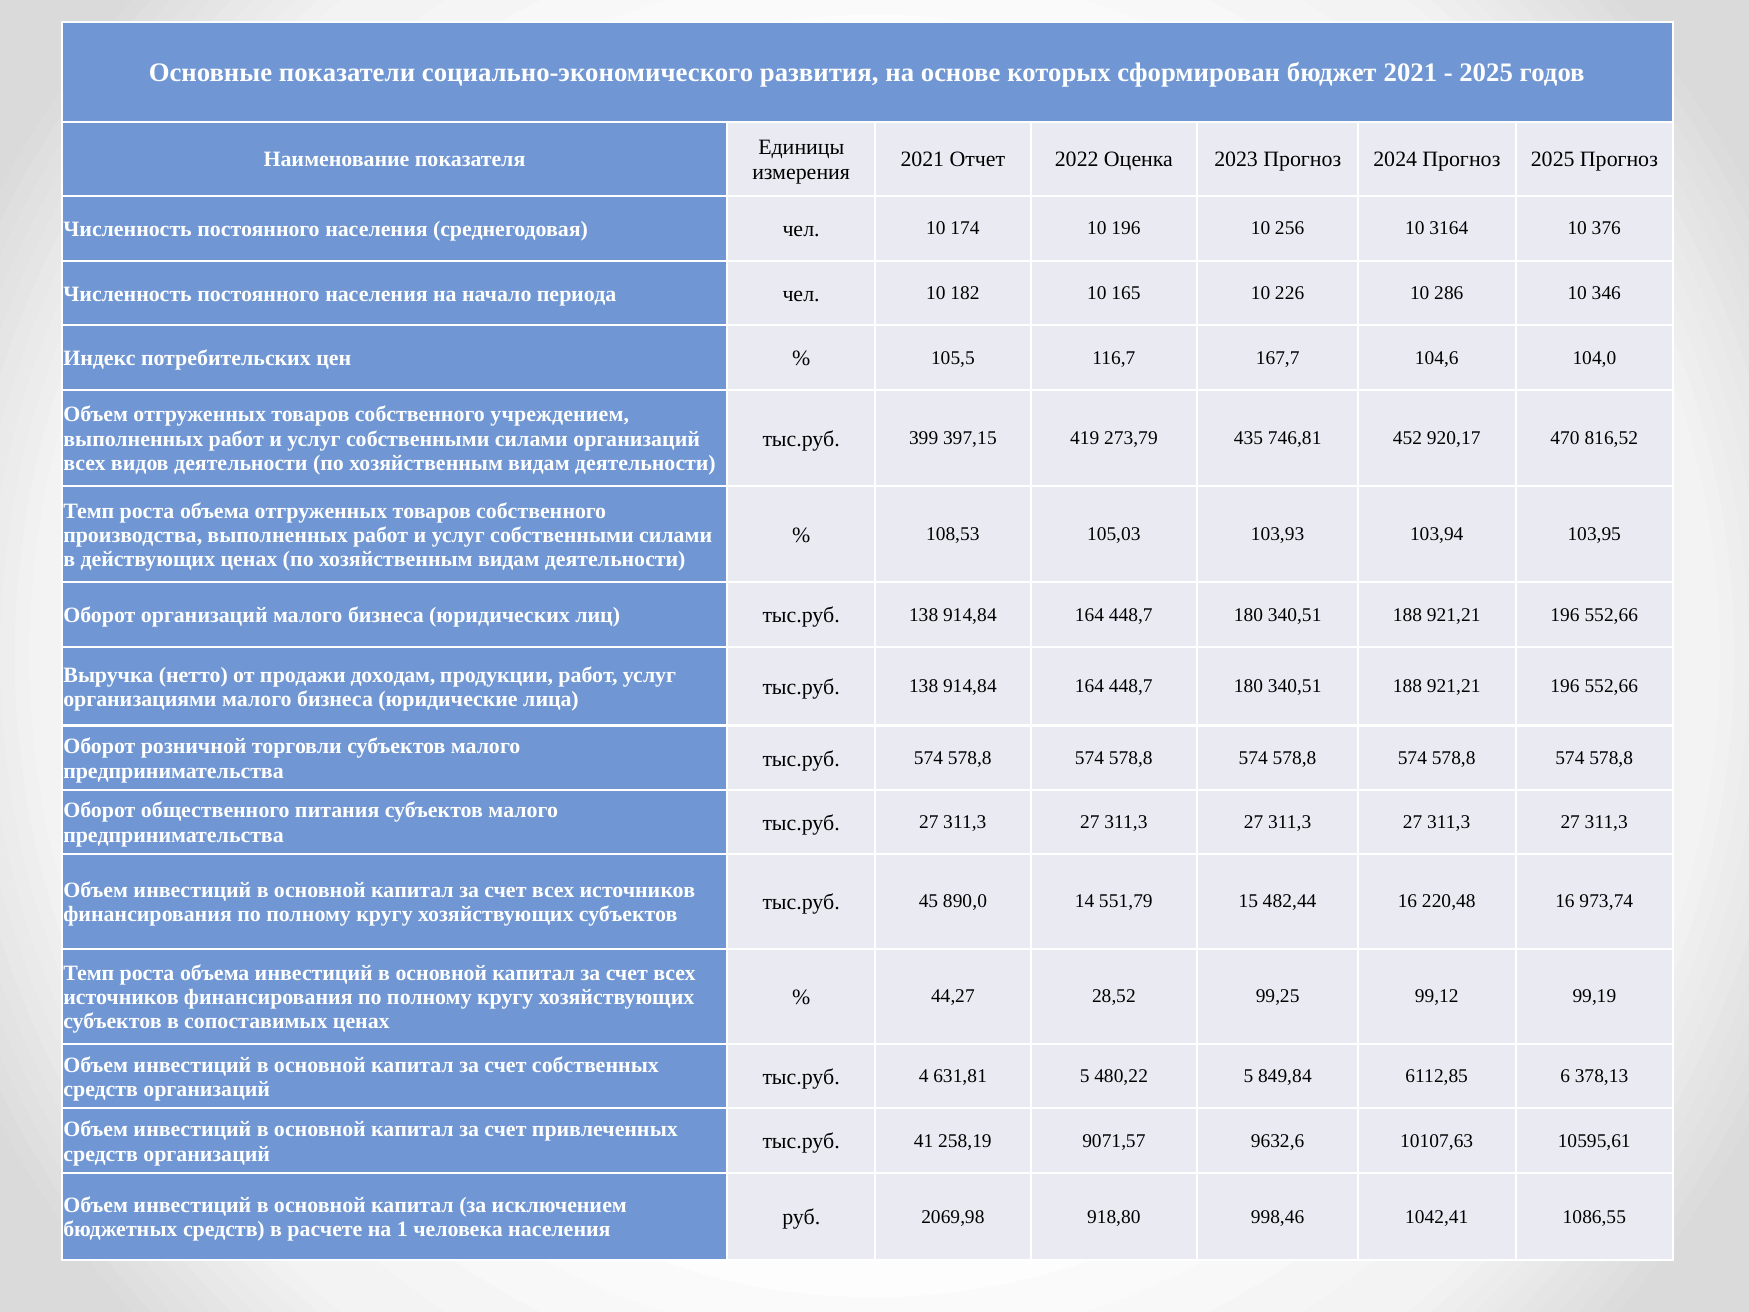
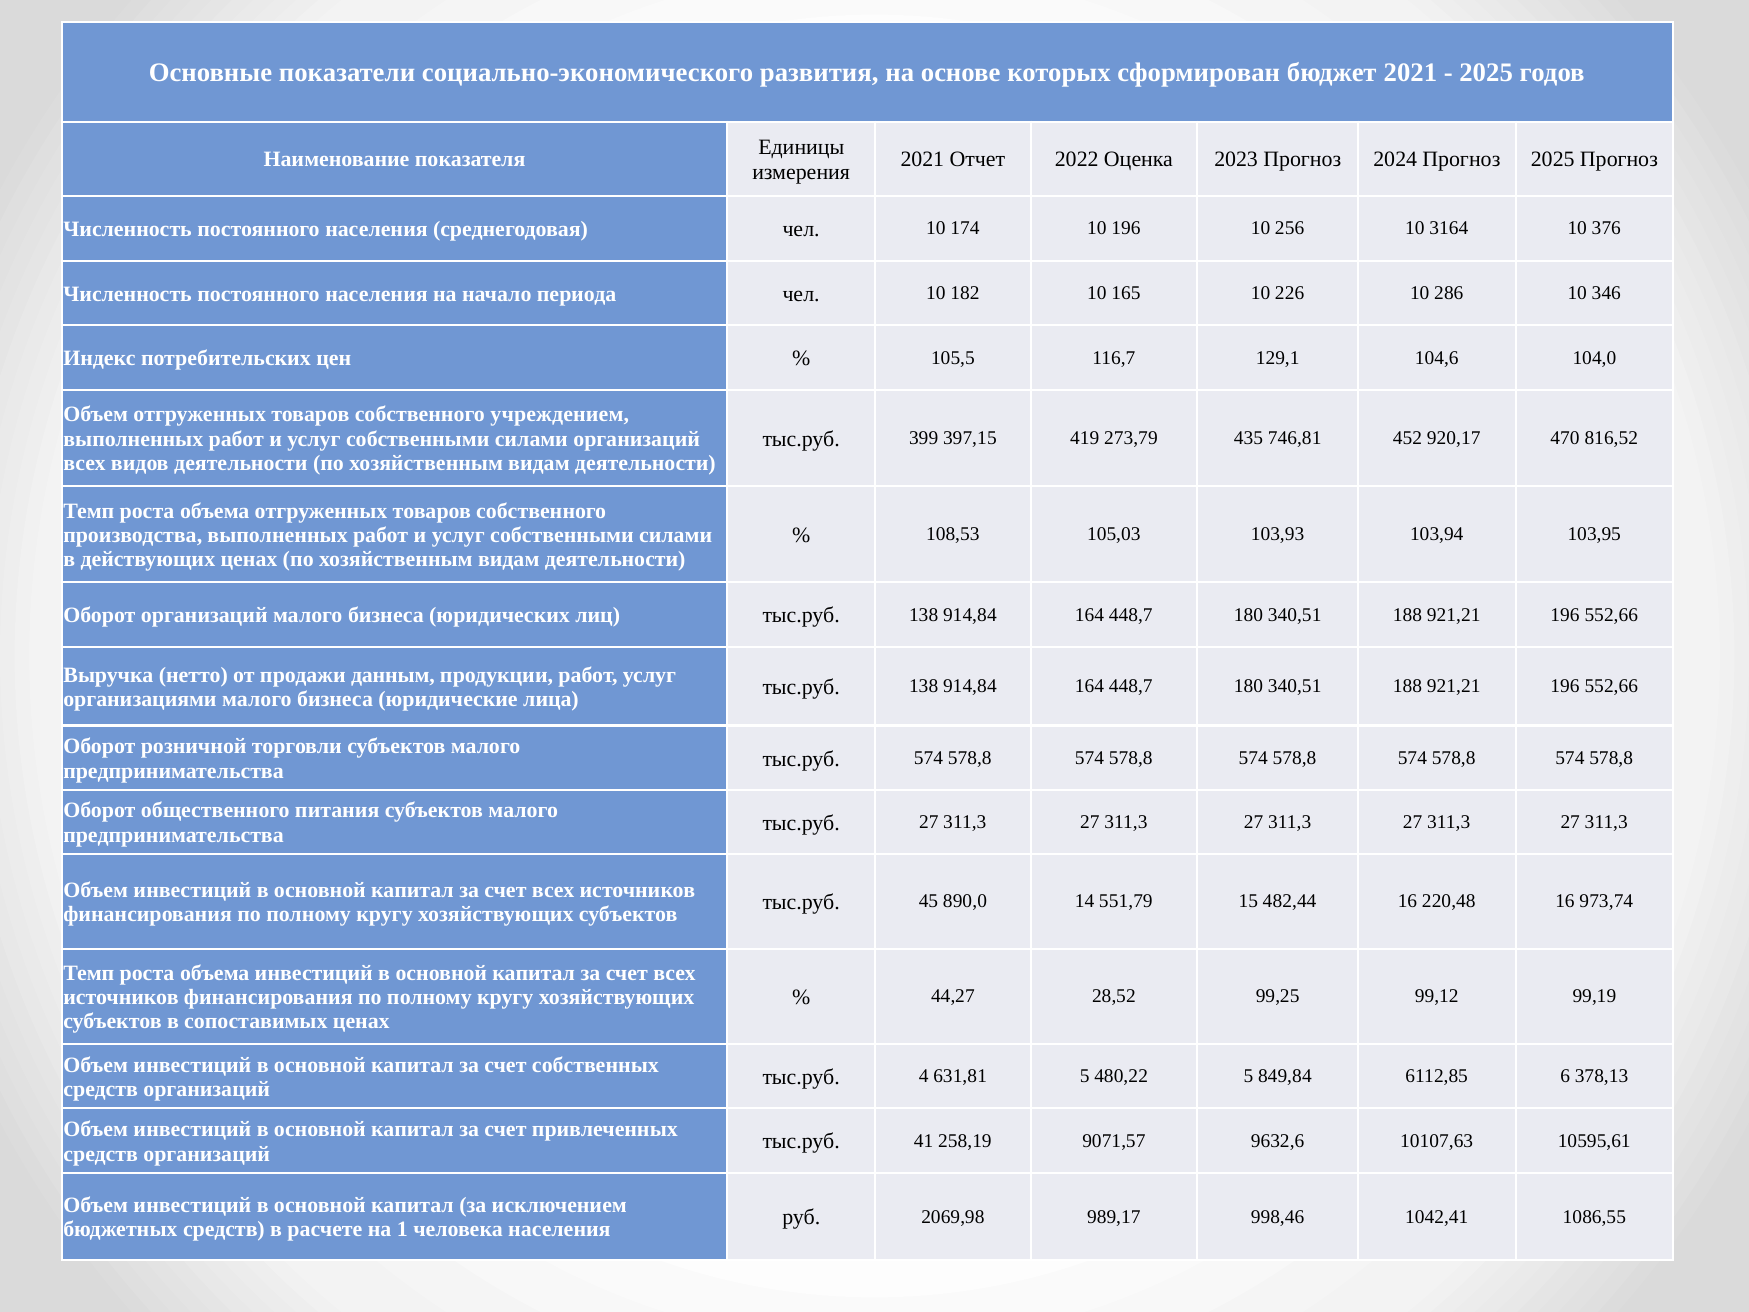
167,7: 167,7 -> 129,1 (1278, 358)
доходам: доходам -> данным (393, 675)
918,80: 918,80 -> 989,17 (1114, 1216)
